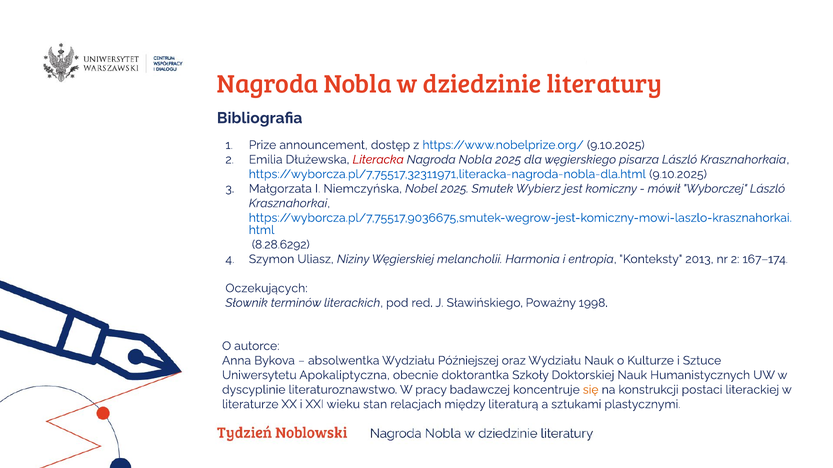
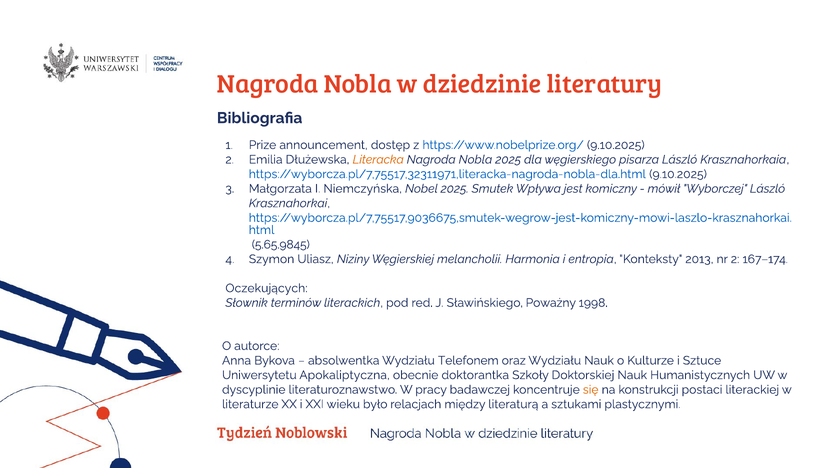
Literacka colour: red -> orange (378, 160)
Wybierz: Wybierz -> Wpływa (538, 189)
8.28.6292: 8.28.6292 -> 5.65.9845 (281, 245)
Późniejszej: Późniejszej -> Telefonem (468, 361)
stan: stan -> było (375, 405)
